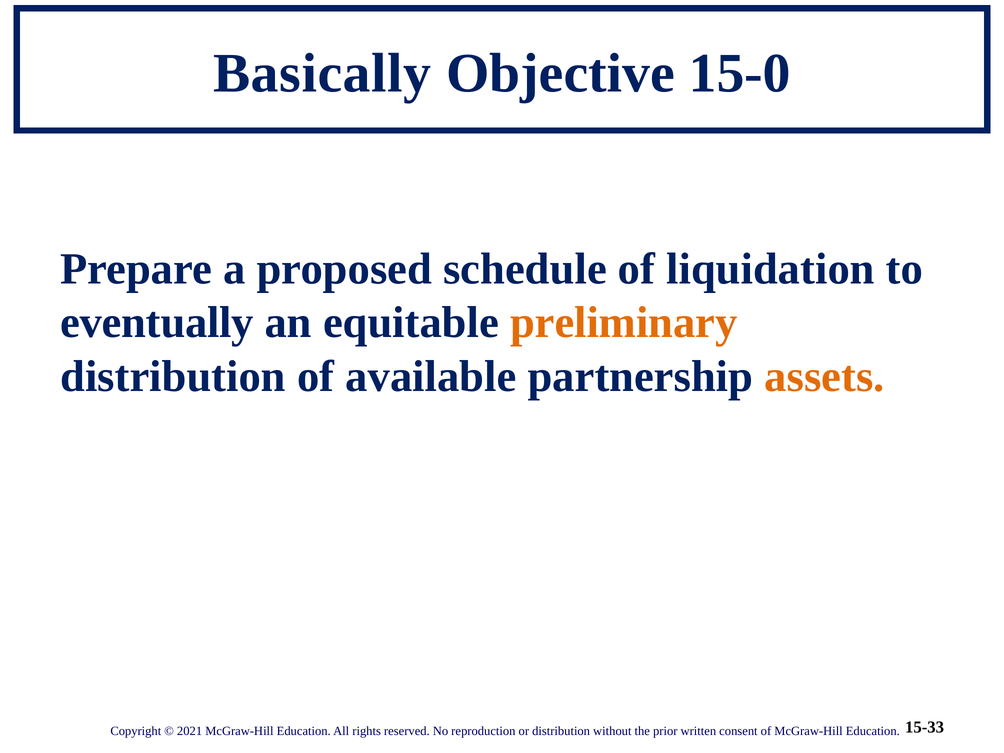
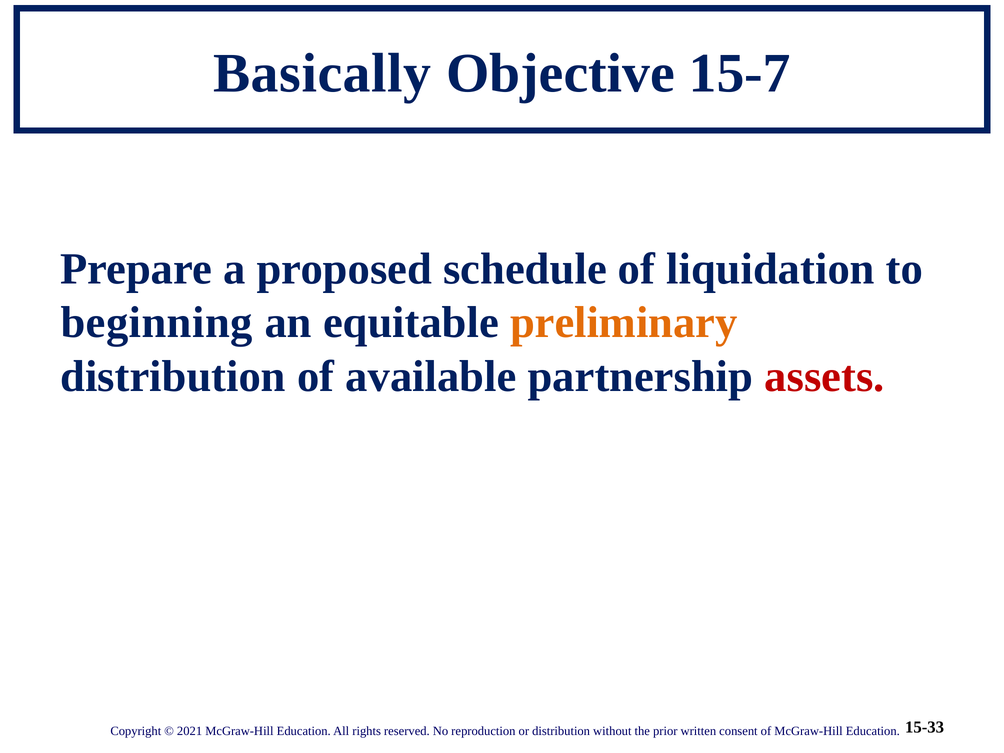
15-0: 15-0 -> 15-7 (740, 73)
eventually: eventually -> beginning (157, 323)
assets colour: orange -> red (824, 376)
